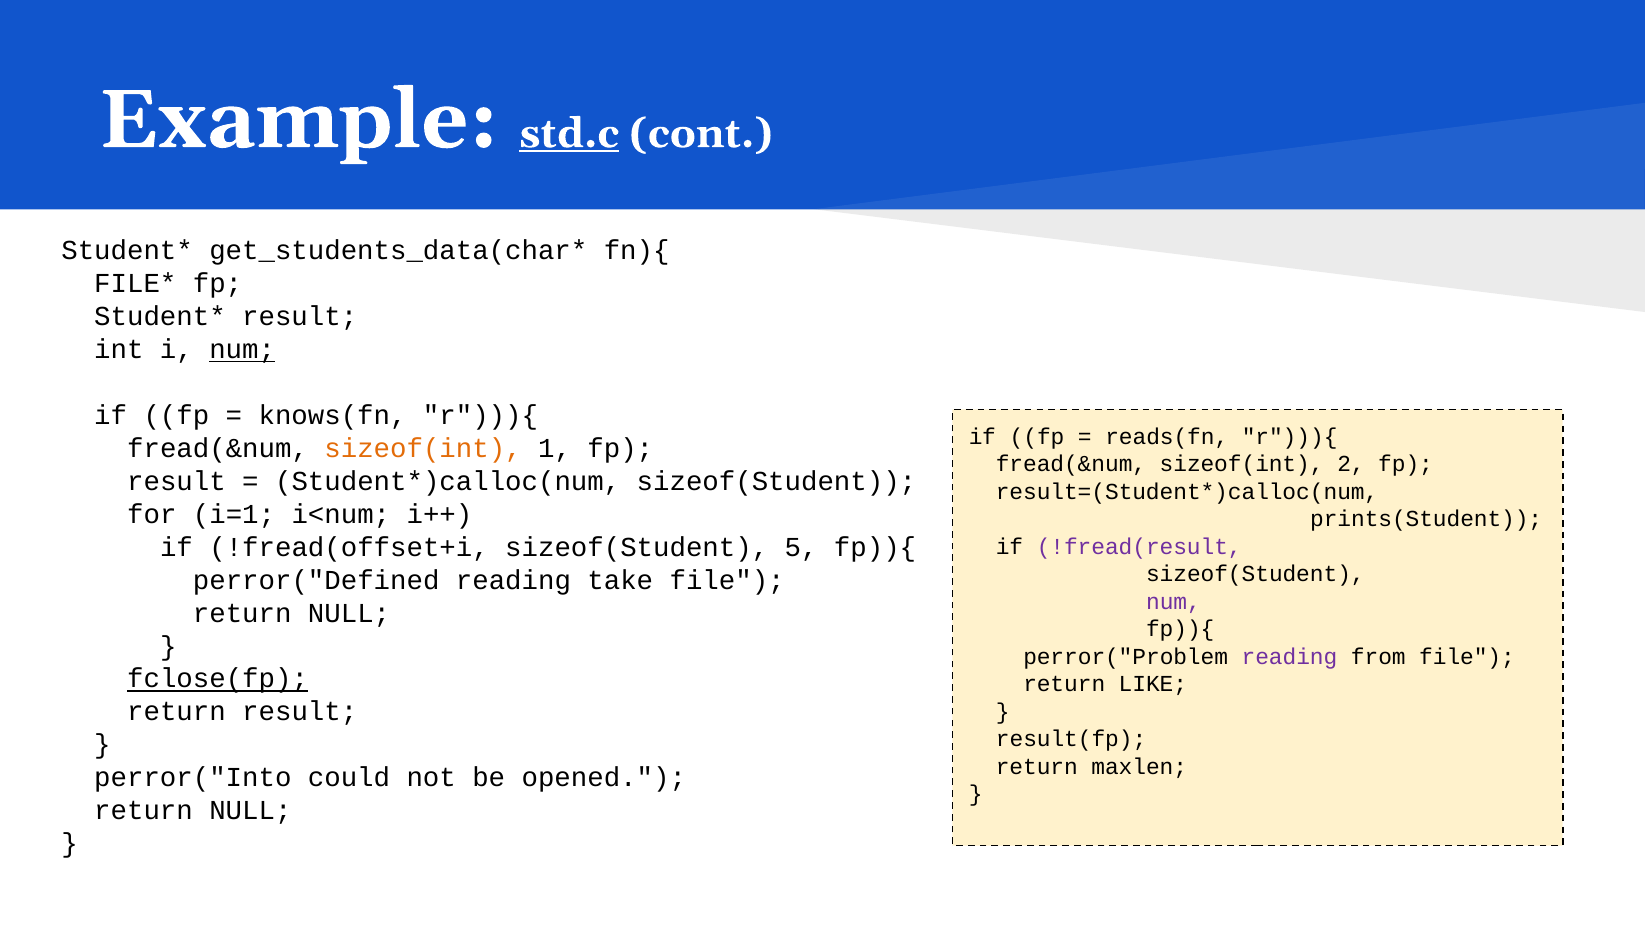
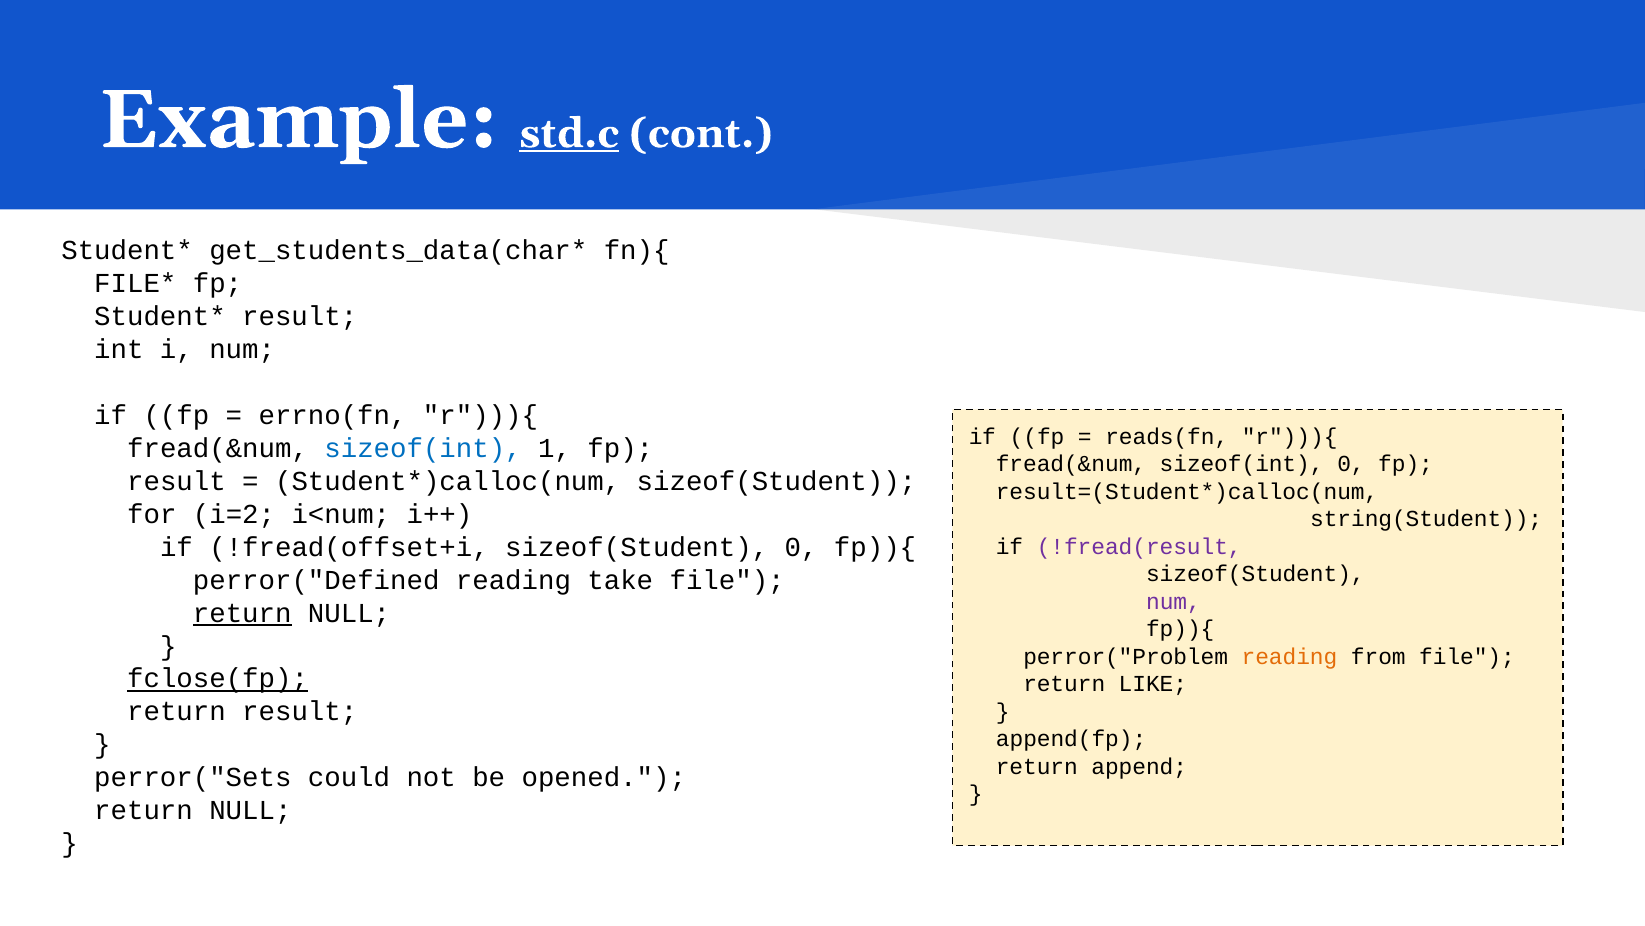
num underline: present -> none (242, 349)
knows(fn: knows(fn -> errno(fn (333, 415)
sizeof(int colour: orange -> blue (423, 448)
sizeof(int 2: 2 -> 0 (1351, 464)
i=1: i=1 -> i=2 (234, 514)
prints(Student: prints(Student -> string(Student (1426, 519)
sizeof(Student 5: 5 -> 0 (801, 547)
return underline: none -> present (242, 613)
reading colour: purple -> orange (1289, 656)
result(fp: result(fp -> append(fp (1071, 738)
maxlen: maxlen -> append (1139, 766)
perror("Into: perror("Into -> perror("Sets (193, 777)
